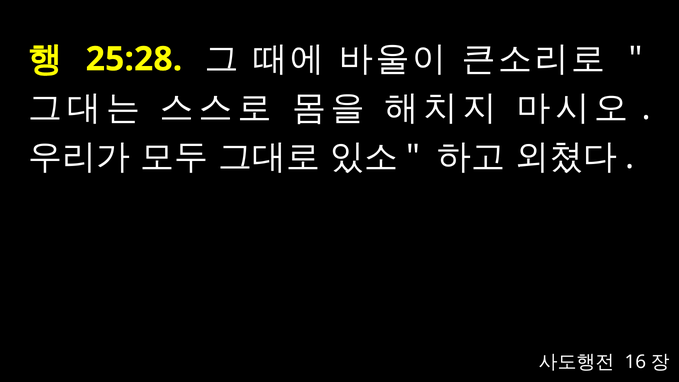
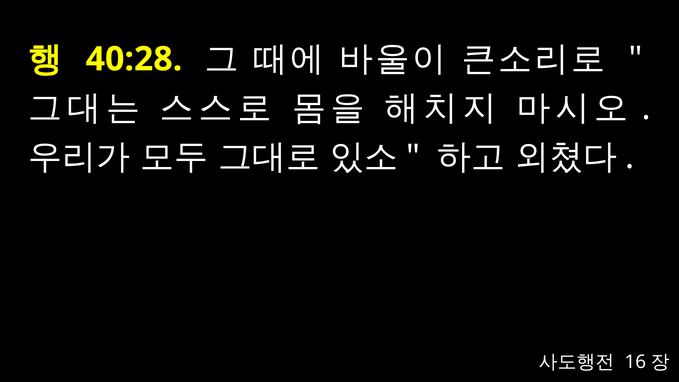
25:28: 25:28 -> 40:28 (134, 59)
